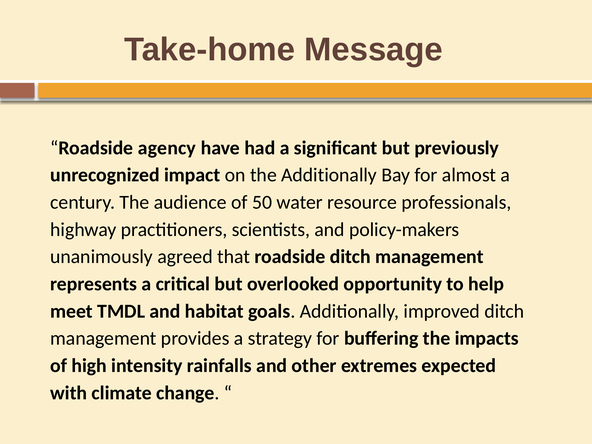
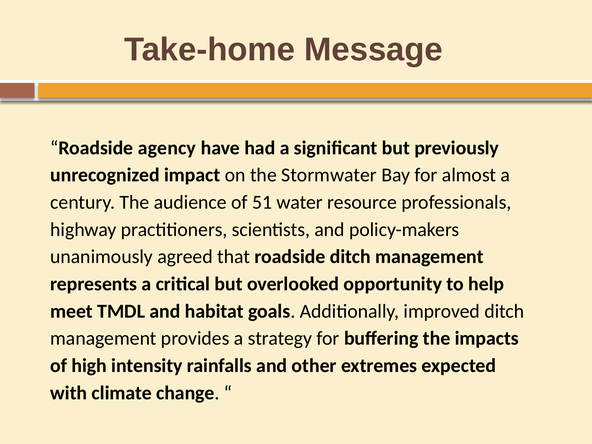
the Additionally: Additionally -> Stormwater (329, 175)
50: 50 -> 51 (262, 202)
